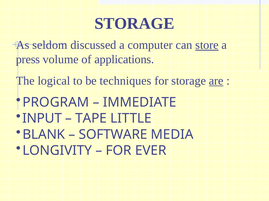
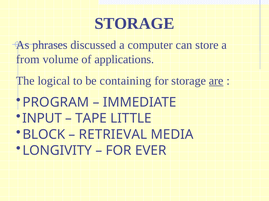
seldom: seldom -> phrases (50, 45)
store underline: present -> none (207, 45)
press: press -> from (28, 60)
techniques: techniques -> containing (126, 81)
BLANK: BLANK -> BLOCK (44, 135)
SOFTWARE: SOFTWARE -> RETRIEVAL (113, 135)
